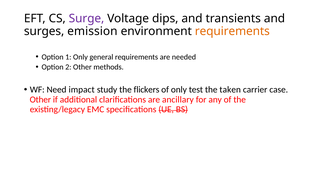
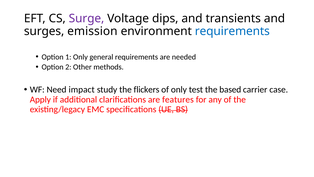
requirements colour: orange -> blue (232, 31)
taken: taken -> based (230, 89)
Other: Other -> Apply (40, 99)
ancillary: ancillary -> features (178, 99)
